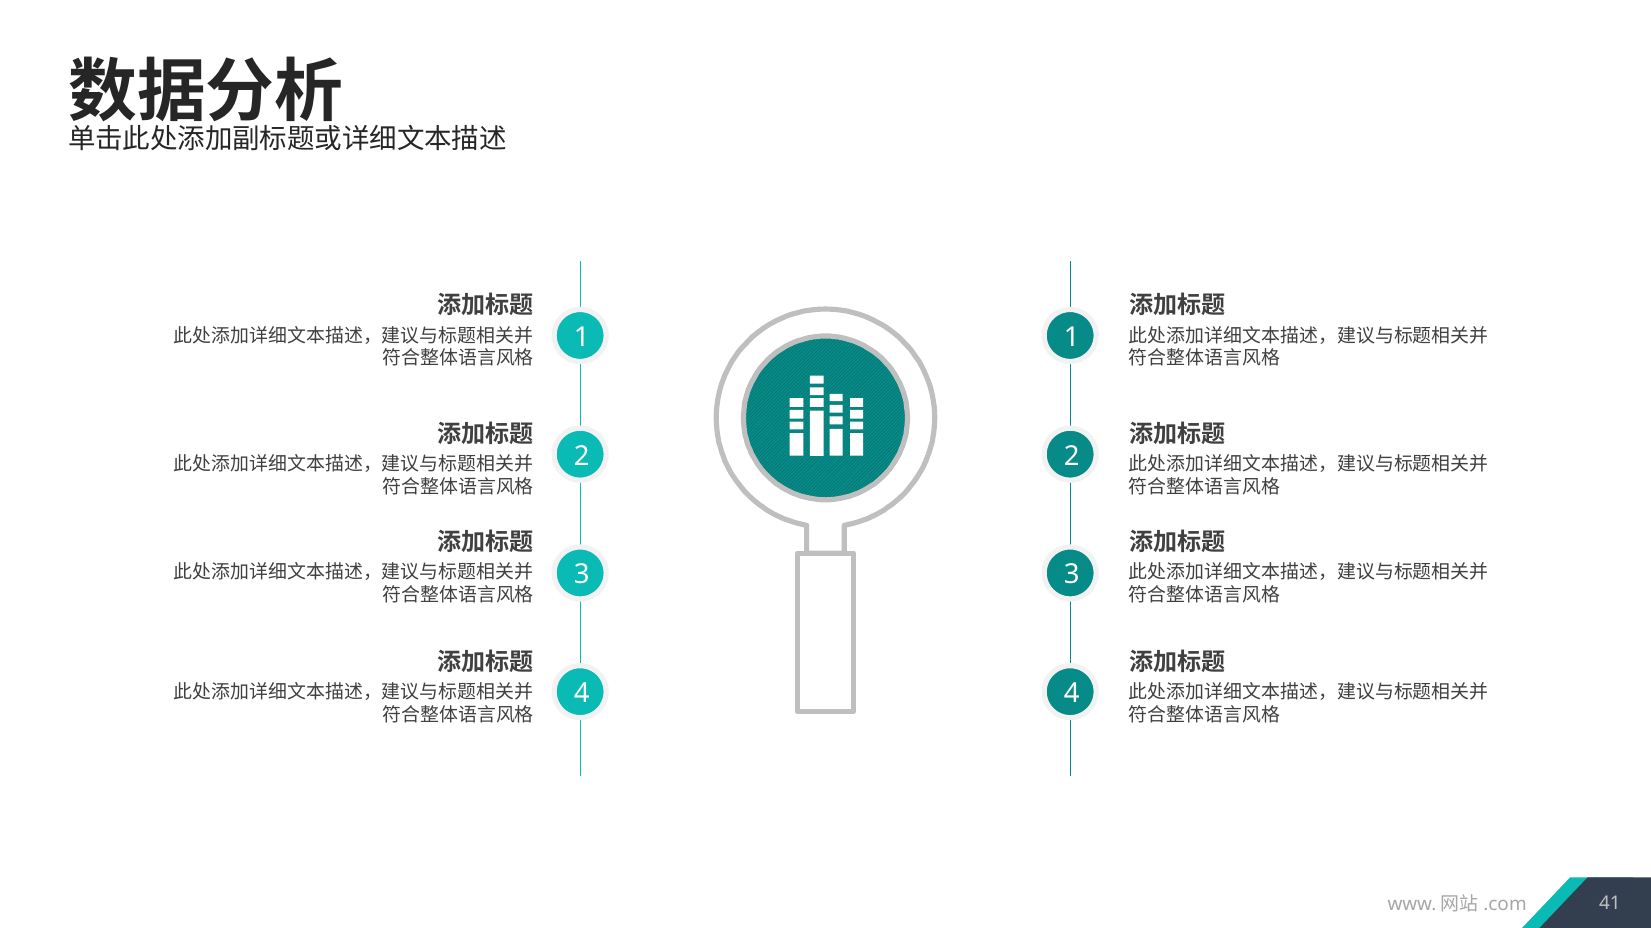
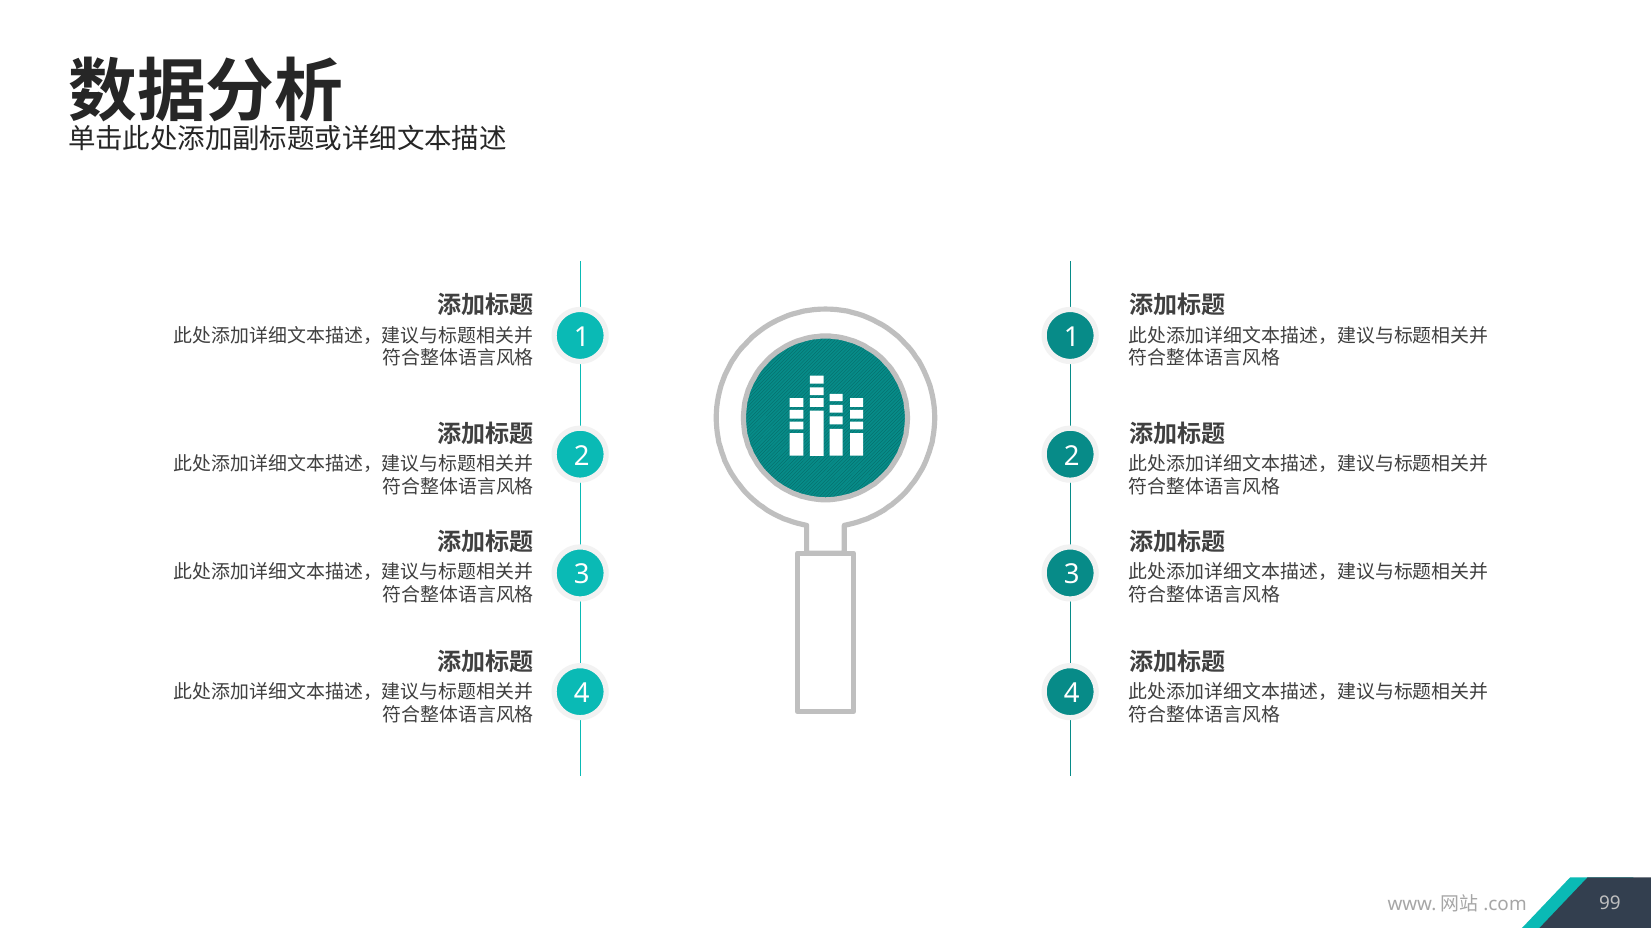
41: 41 -> 99 (1610, 904)
